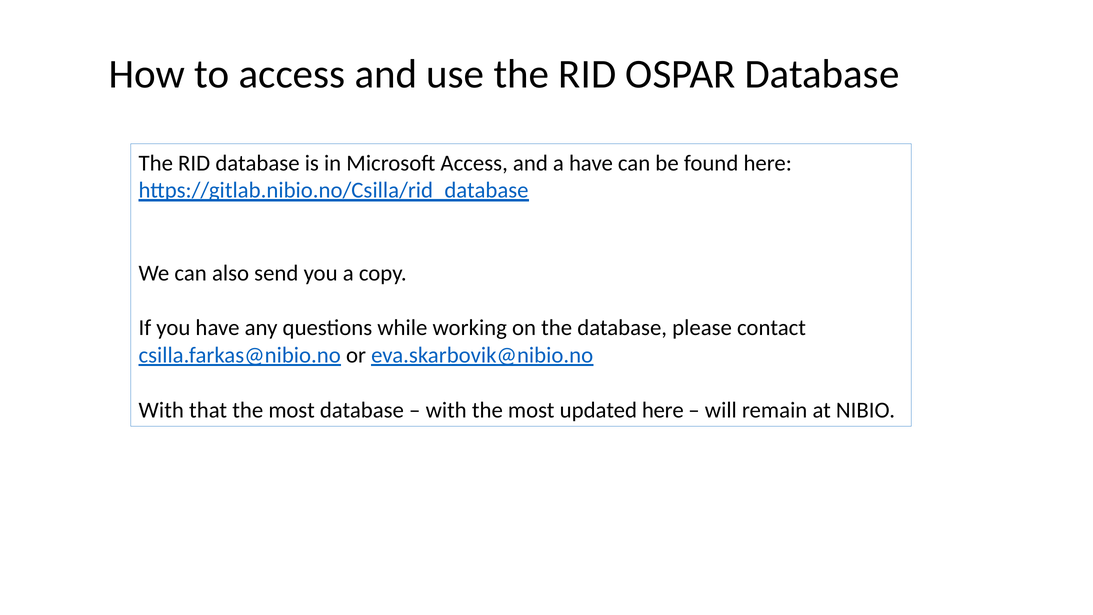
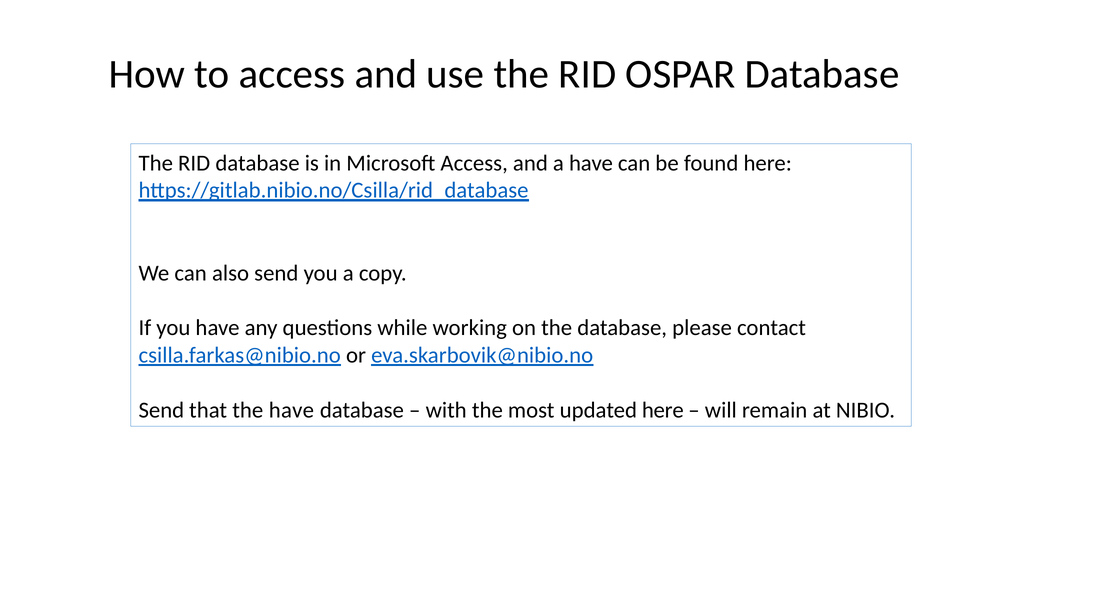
With: With -> Send (161, 410)
that the most: most -> have (291, 410)
